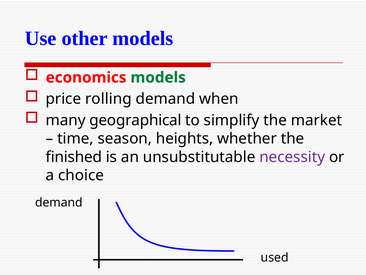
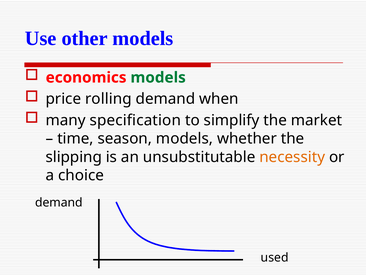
geographical: geographical -> specification (135, 120)
season heights: heights -> models (184, 138)
finished: finished -> slipping (74, 157)
necessity colour: purple -> orange (292, 157)
